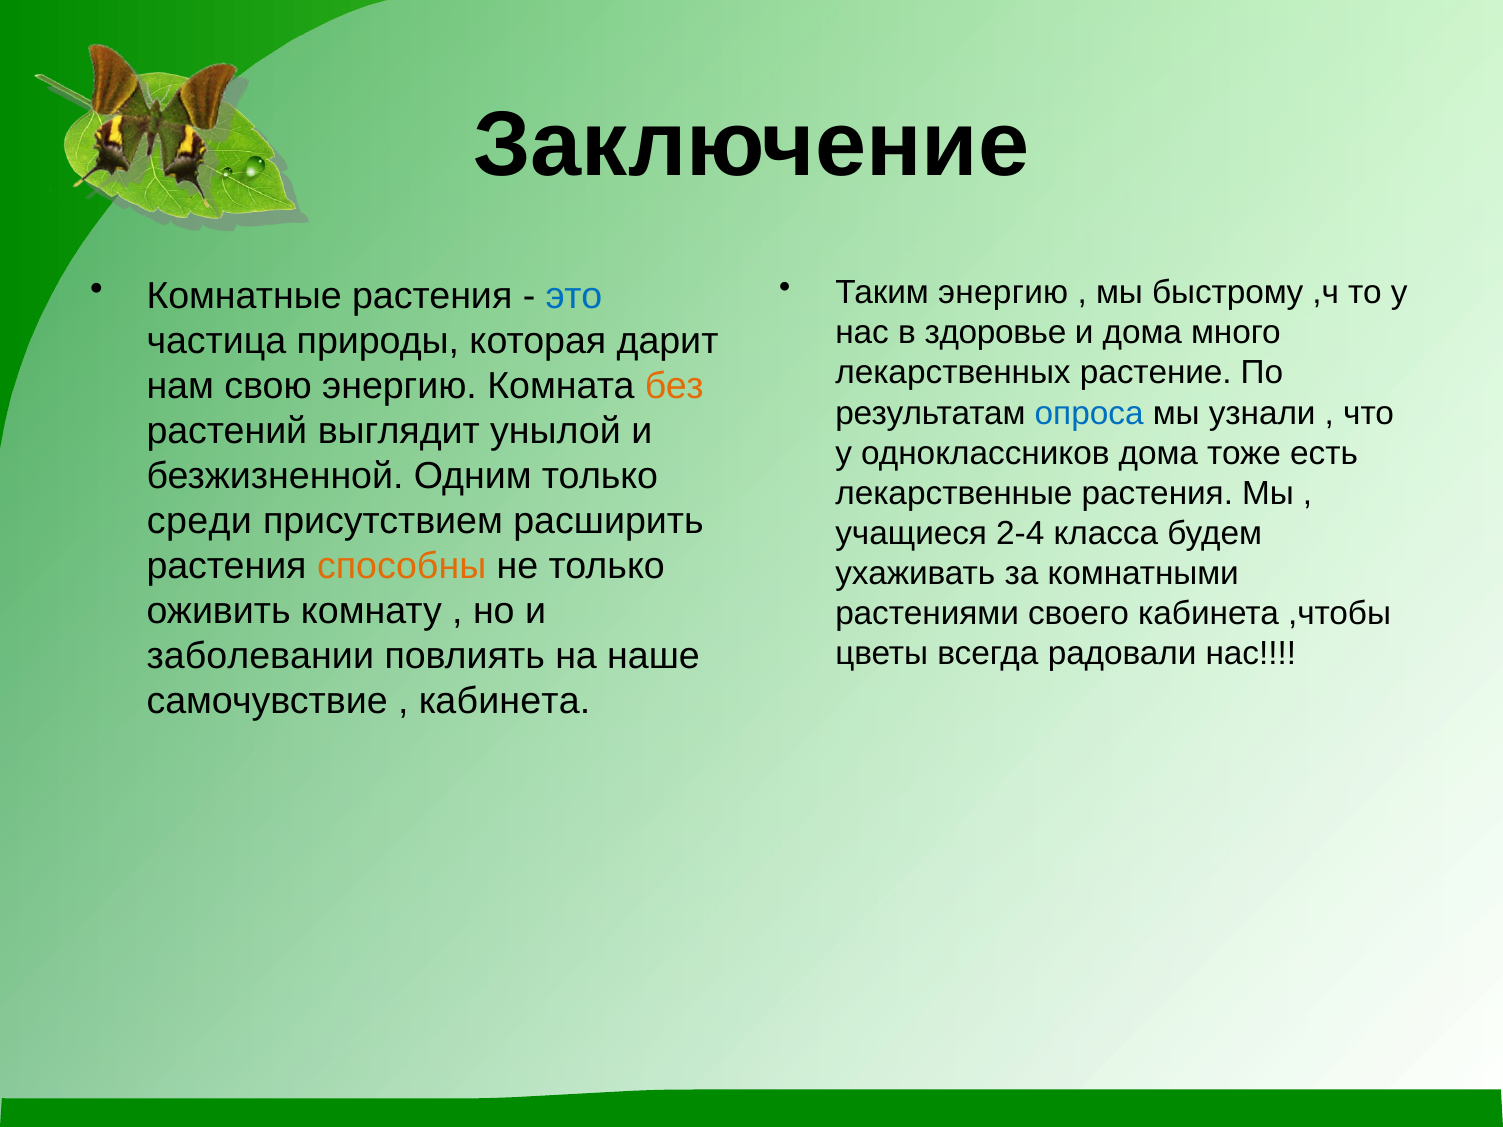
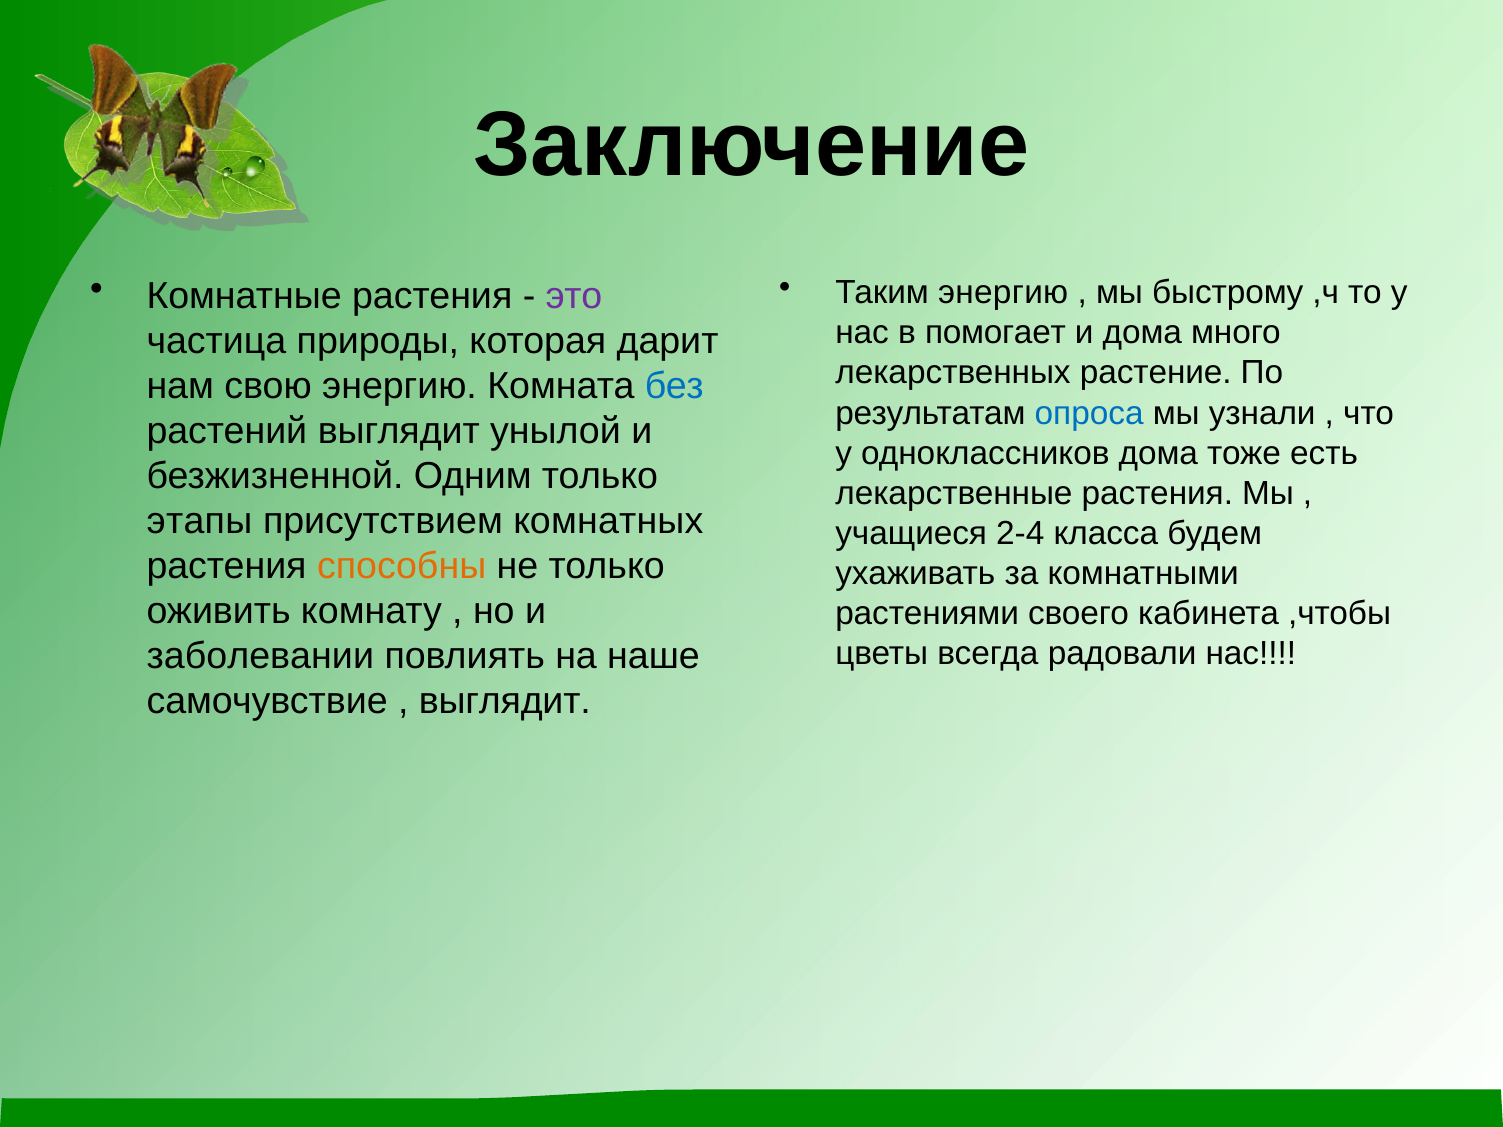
это colour: blue -> purple (574, 296)
здоровье: здоровье -> помогает (995, 333)
без colour: orange -> blue (674, 386)
среди: среди -> этапы (199, 521)
расширить: расширить -> комнатных (608, 521)
кабинета: кабинета -> выглядит (505, 702)
